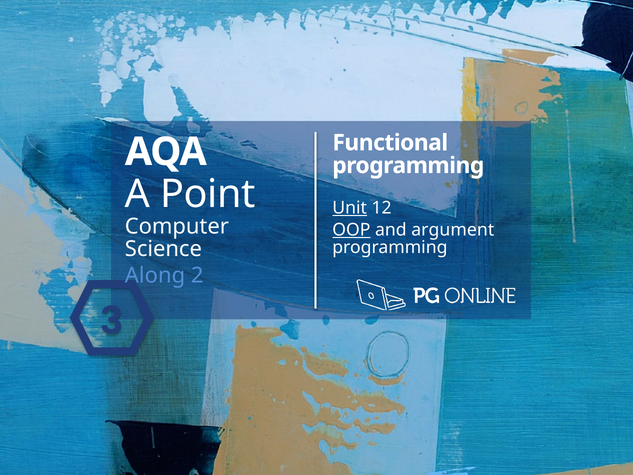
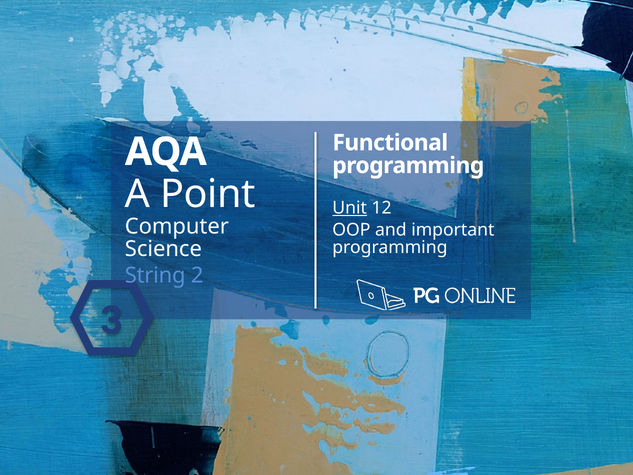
OOP underline: present -> none (351, 230)
argument: argument -> important (453, 230)
Along: Along -> String (155, 275)
